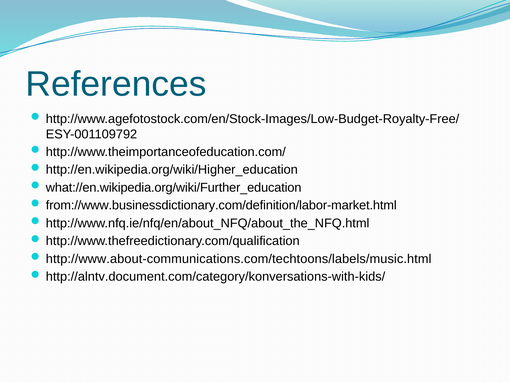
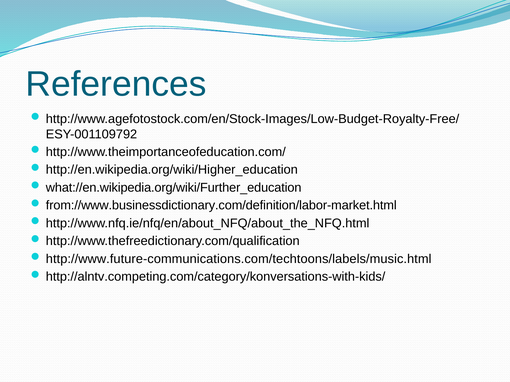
http://www.about-communications.com/techtoons/labels/music.html: http://www.about-communications.com/techtoons/labels/music.html -> http://www.future-communications.com/techtoons/labels/music.html (239, 259)
http://alntv.document.com/category/konversations-with-kids/: http://alntv.document.com/category/konversations-with-kids/ -> http://alntv.competing.com/category/konversations-with-kids/ (216, 277)
